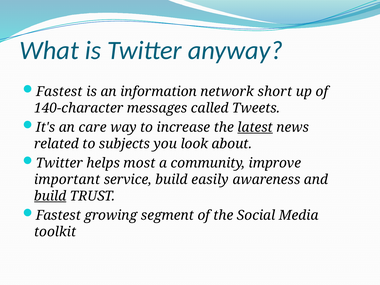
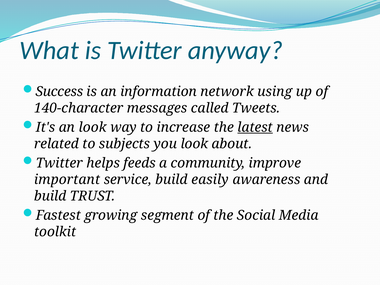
Fastest: Fastest -> Success (59, 92)
short: short -> using (275, 92)
an care: care -> look (93, 127)
most: most -> feeds (140, 163)
build underline: present -> none (50, 196)
